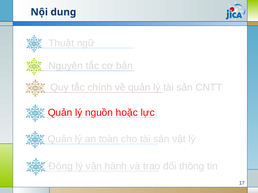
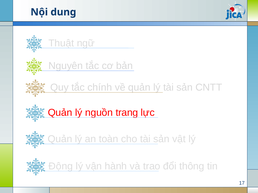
hoặc: hoặc -> trang (127, 113)
